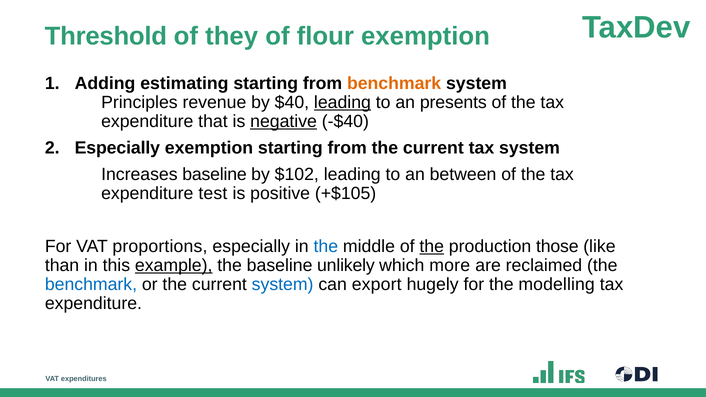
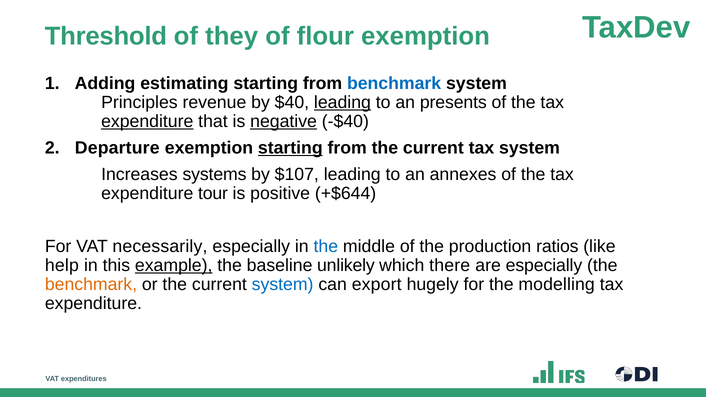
benchmark colour: orange -> blue (394, 83)
expenditure underline: none -> present (147, 122)
Especially: Especially -> Departure (117, 148)
starting underline: none -> present (290, 148)
Increases baseline: baseline -> systems (214, 174)
$102: $102 -> $107 (297, 174)
between: between -> annexes (463, 174)
test: test -> tour (213, 193)
+$105: +$105 -> +$644 (346, 193)
proportions: proportions -> necessarily (160, 246)
the underline: present -> none (432, 246)
those: those -> ratios (557, 246)
than: than -> help (62, 265)
more: more -> there (450, 265)
are reclaimed: reclaimed -> especially (544, 265)
benchmark colour: blue -> orange (91, 284)
